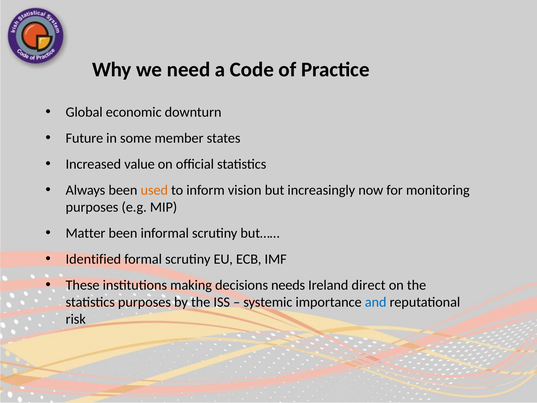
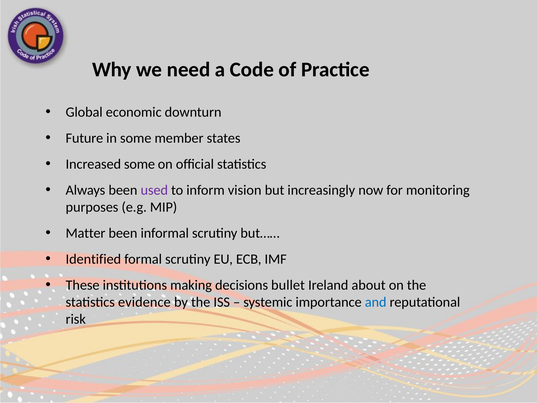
Increased value: value -> some (140, 164)
used colour: orange -> purple (154, 190)
needs: needs -> bullet (288, 285)
direct: direct -> about (369, 285)
statistics purposes: purposes -> evidence (144, 302)
